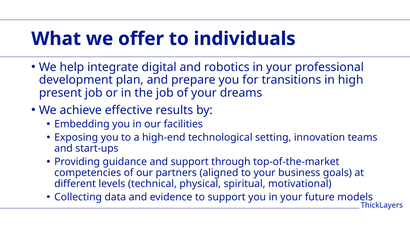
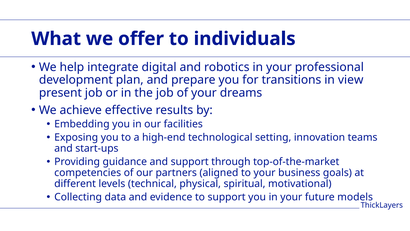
high: high -> view (351, 80)
